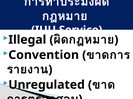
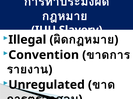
Service: Service -> Slavery (81, 30)
